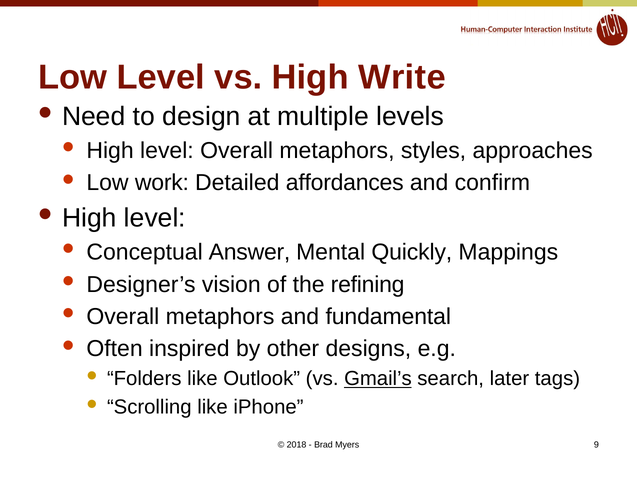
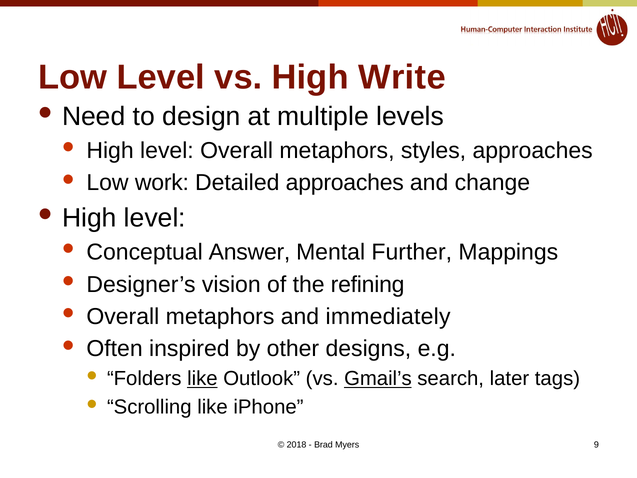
Detailed affordances: affordances -> approaches (345, 183)
confirm: confirm -> change (492, 183)
Quickly: Quickly -> Further (412, 252)
fundamental: fundamental -> immediately (388, 316)
like underline: none -> present (202, 378)
